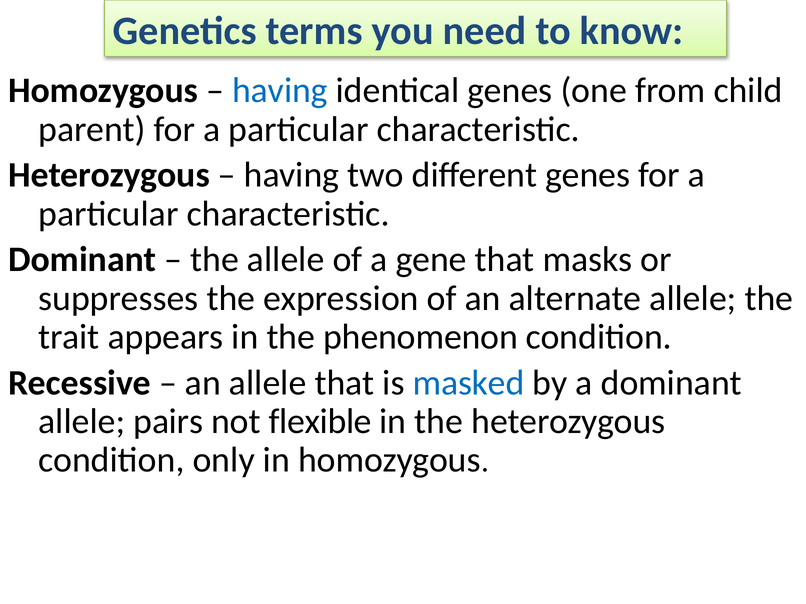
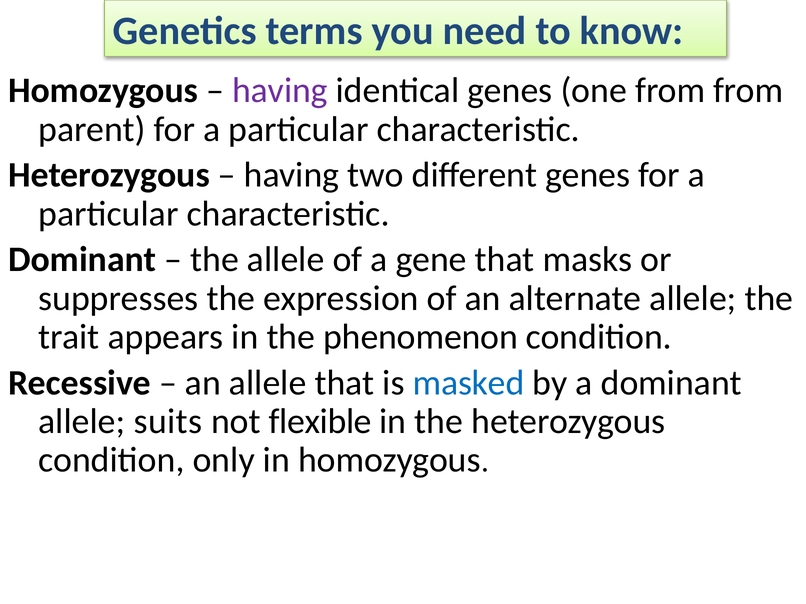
having colour: blue -> purple (280, 91)
from child: child -> from (748, 91)
pairs: pairs -> suits (168, 422)
